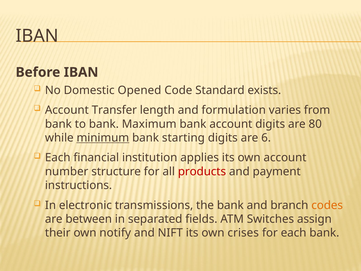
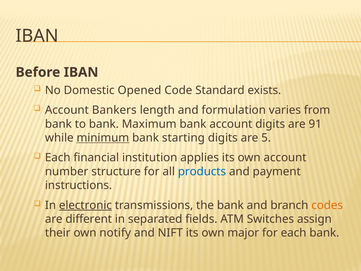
Transfer: Transfer -> Bankers (114, 110)
80: 80 -> 91 (315, 124)
6: 6 -> 5 (266, 138)
products colour: red -> blue (202, 171)
electronic underline: none -> present (85, 205)
between: between -> different (89, 219)
crises: crises -> major (243, 233)
